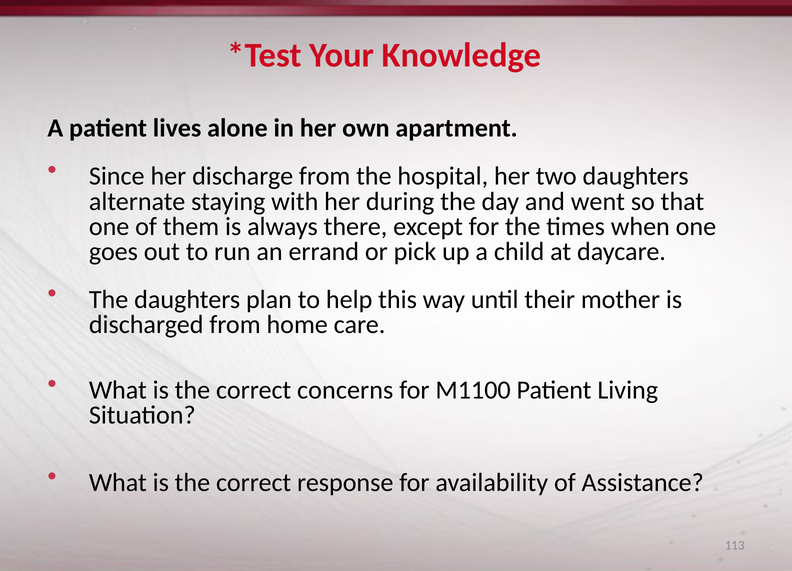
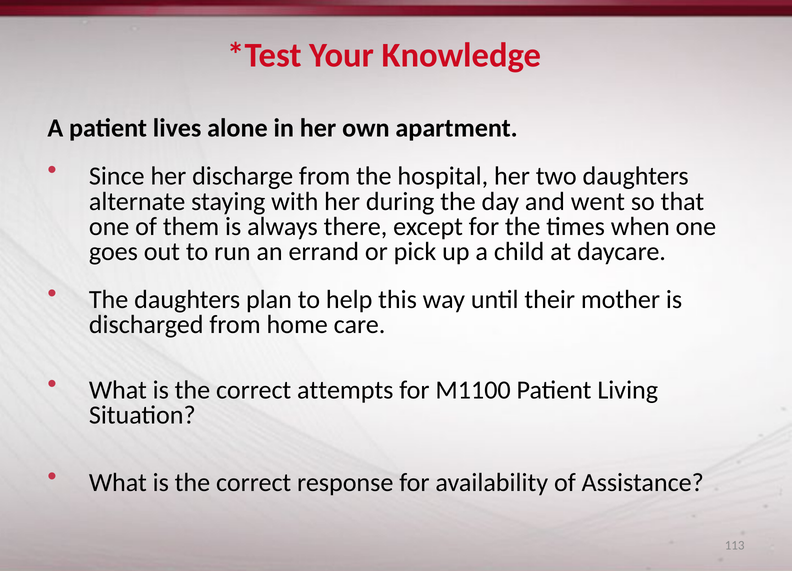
concerns: concerns -> attempts (345, 390)
